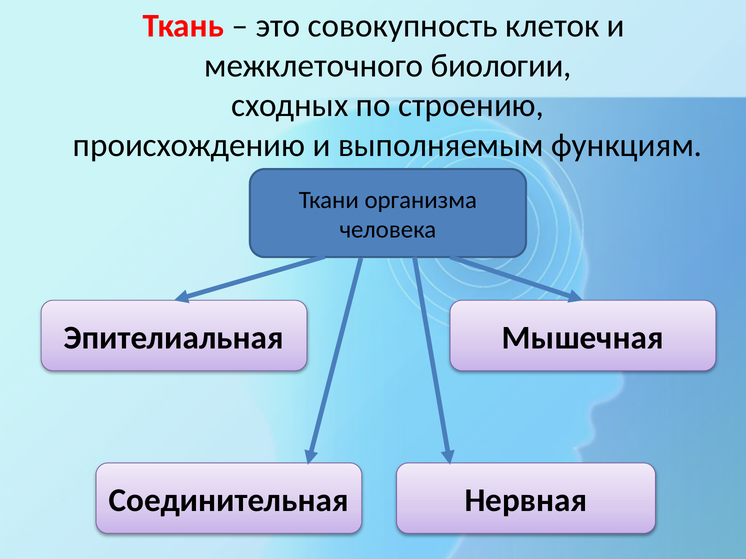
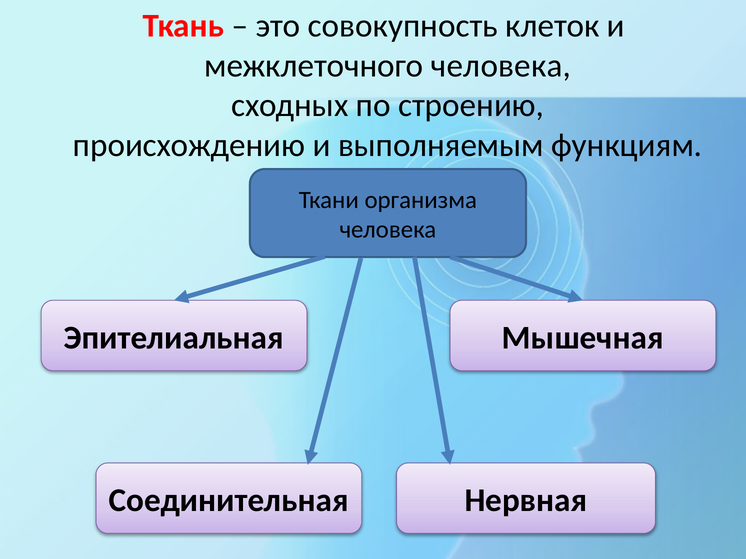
межклеточного биологии: биологии -> человека (501, 66)
